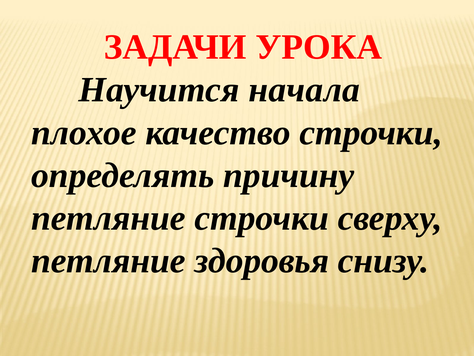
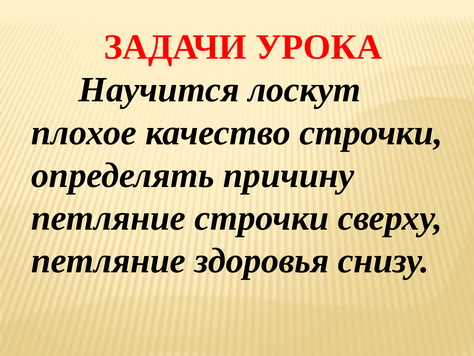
начала: начала -> лоскут (304, 90)
